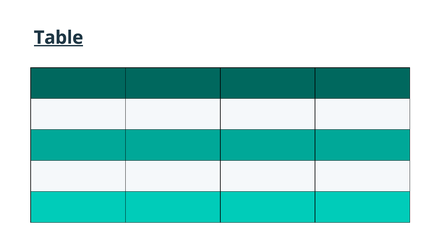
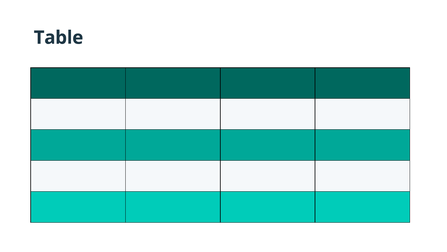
Table underline: present -> none (59, 38)
